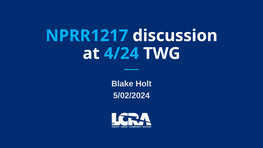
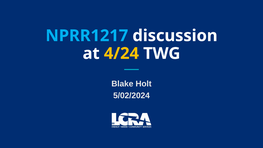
4/24 colour: light blue -> yellow (121, 53)
